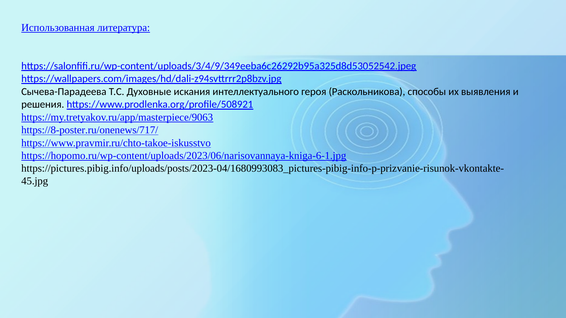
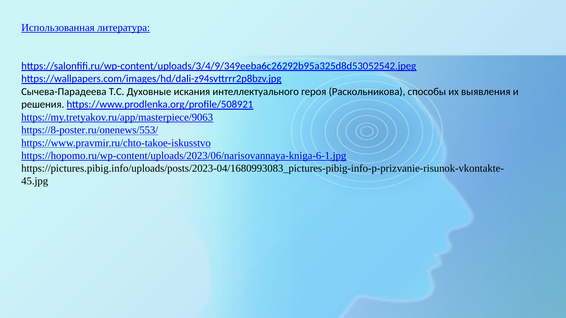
https://8-poster.ru/onenews/717/: https://8-poster.ru/onenews/717/ -> https://8-poster.ru/onenews/553/ (90, 130)
